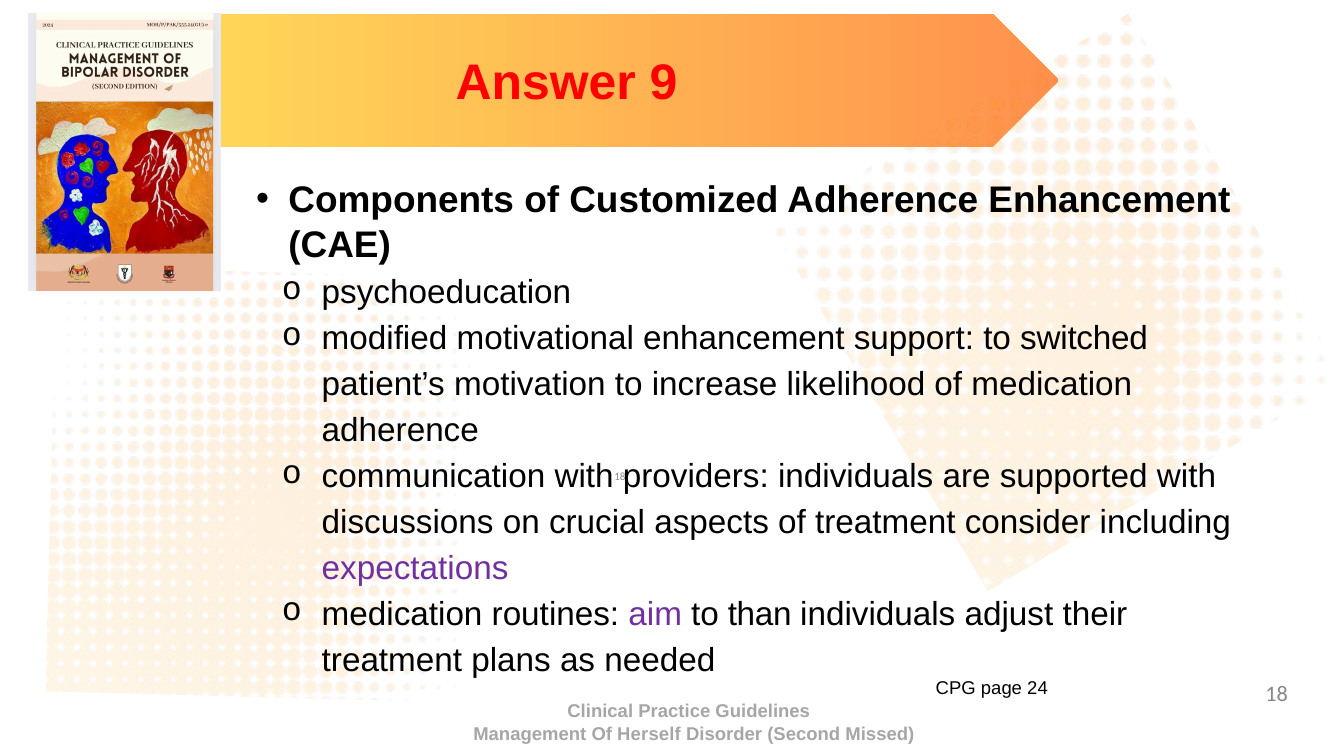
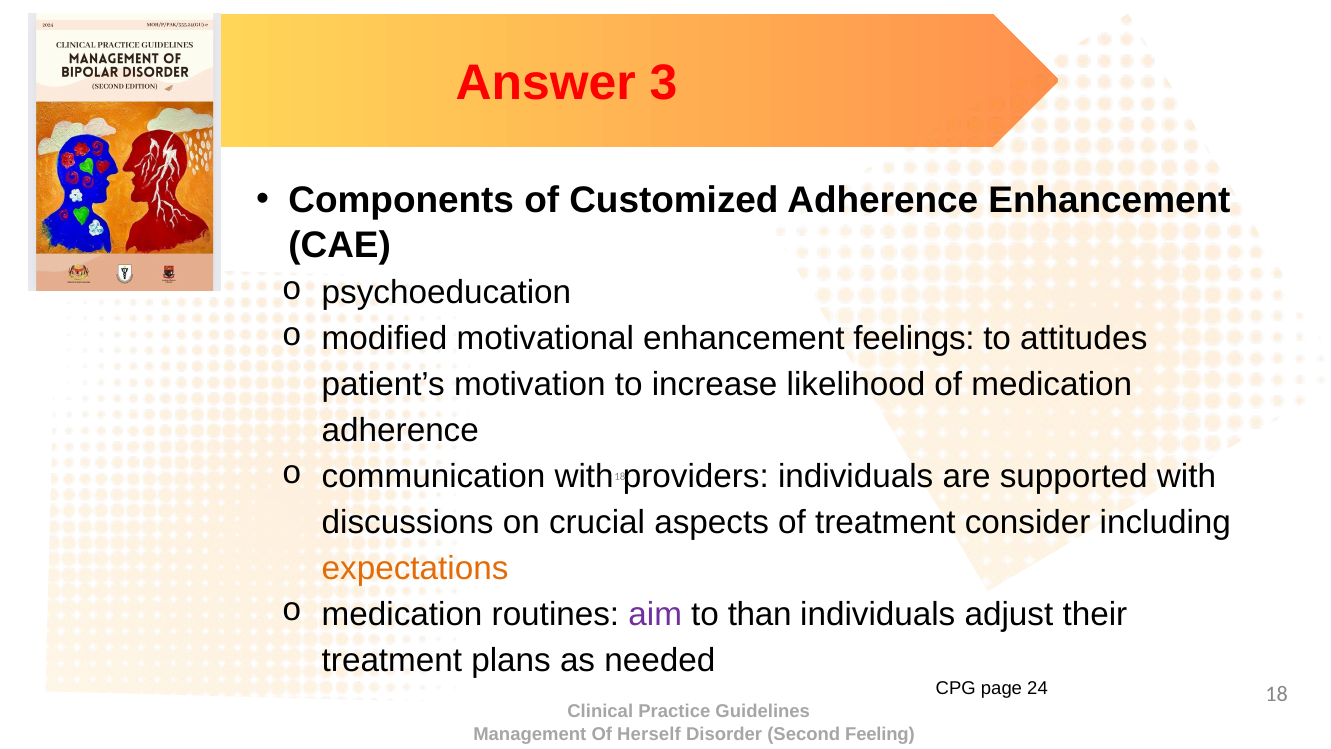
9: 9 -> 3 (663, 83)
support: support -> feelings (914, 339)
switched: switched -> attitudes (1084, 339)
expectations colour: purple -> orange (415, 568)
Missed: Missed -> Feeling (880, 734)
